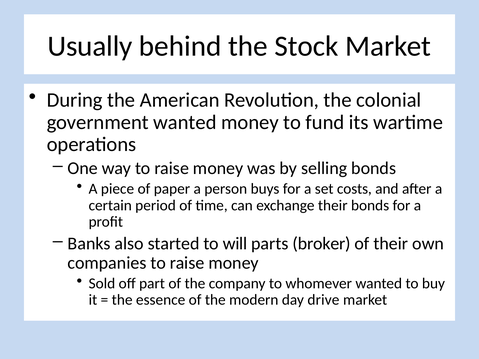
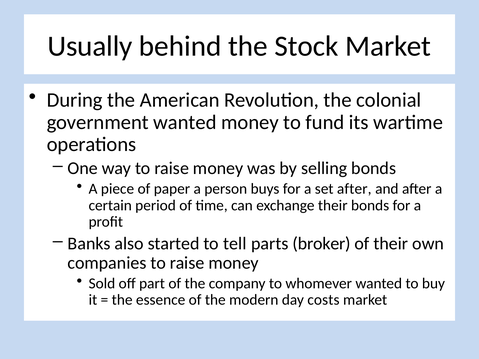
set costs: costs -> after (354, 189)
will: will -> tell (235, 244)
drive: drive -> costs (323, 300)
